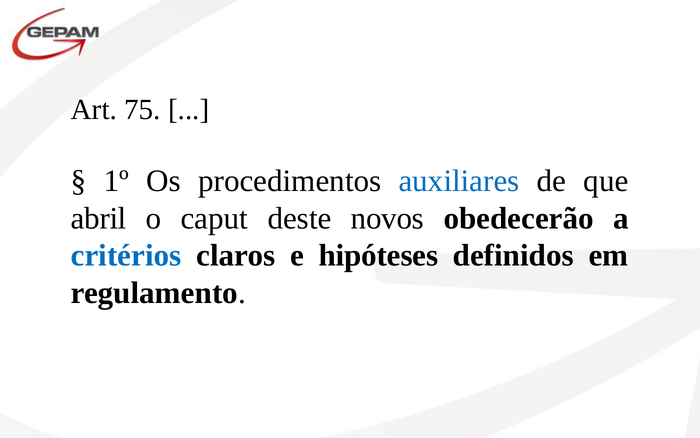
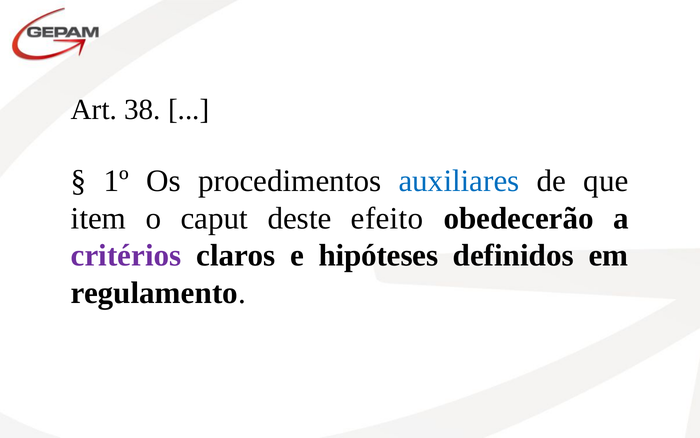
75: 75 -> 38 (143, 109)
abril: abril -> item (98, 218)
novos: novos -> efeito (387, 218)
critérios colour: blue -> purple (126, 255)
